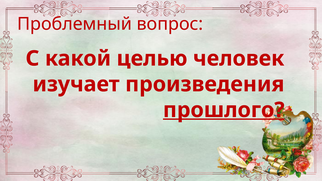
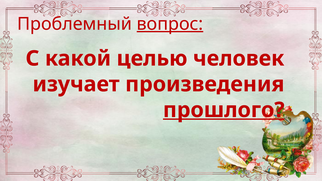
вопрос underline: none -> present (170, 24)
